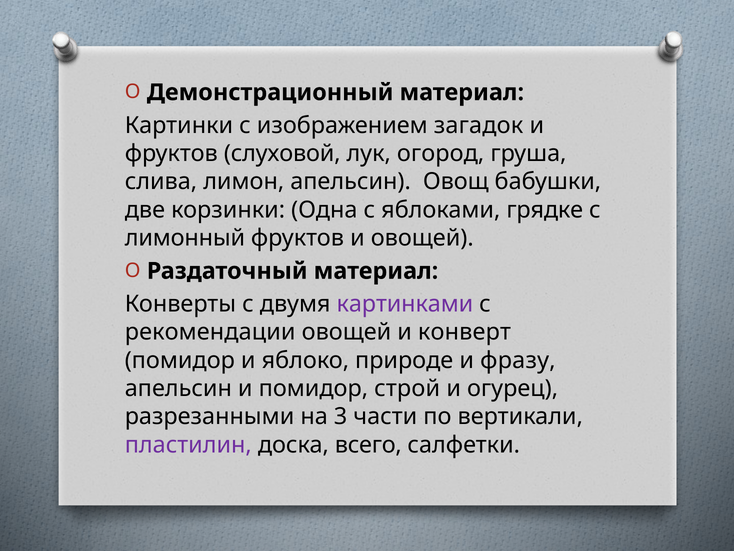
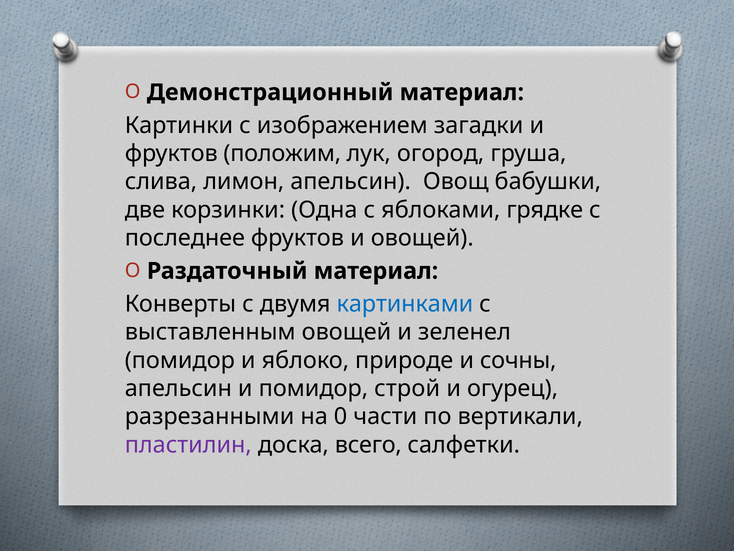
загадок: загадок -> загадки (479, 125)
слуховой: слуховой -> положим (282, 153)
лимонный: лимонный -> последнее (185, 238)
картинками colour: purple -> blue (405, 304)
рекомендации: рекомендации -> выставленным (210, 332)
конверт: конверт -> зеленел (464, 332)
фразу: фразу -> сочны (518, 360)
3: 3 -> 0 (341, 416)
